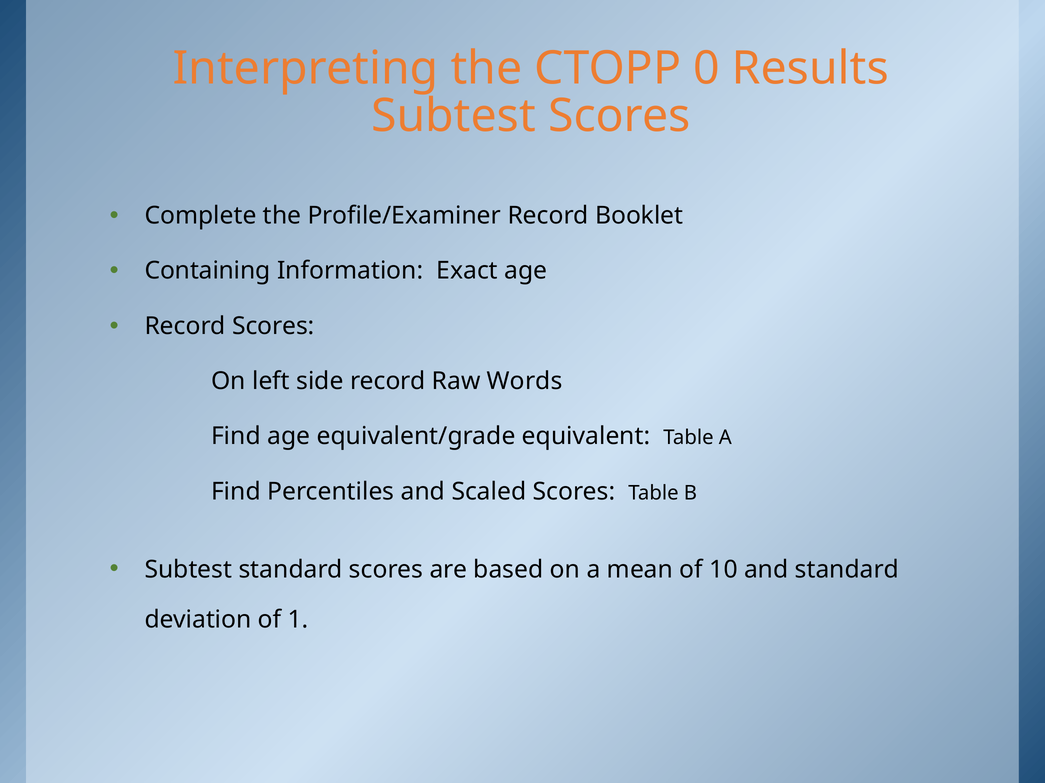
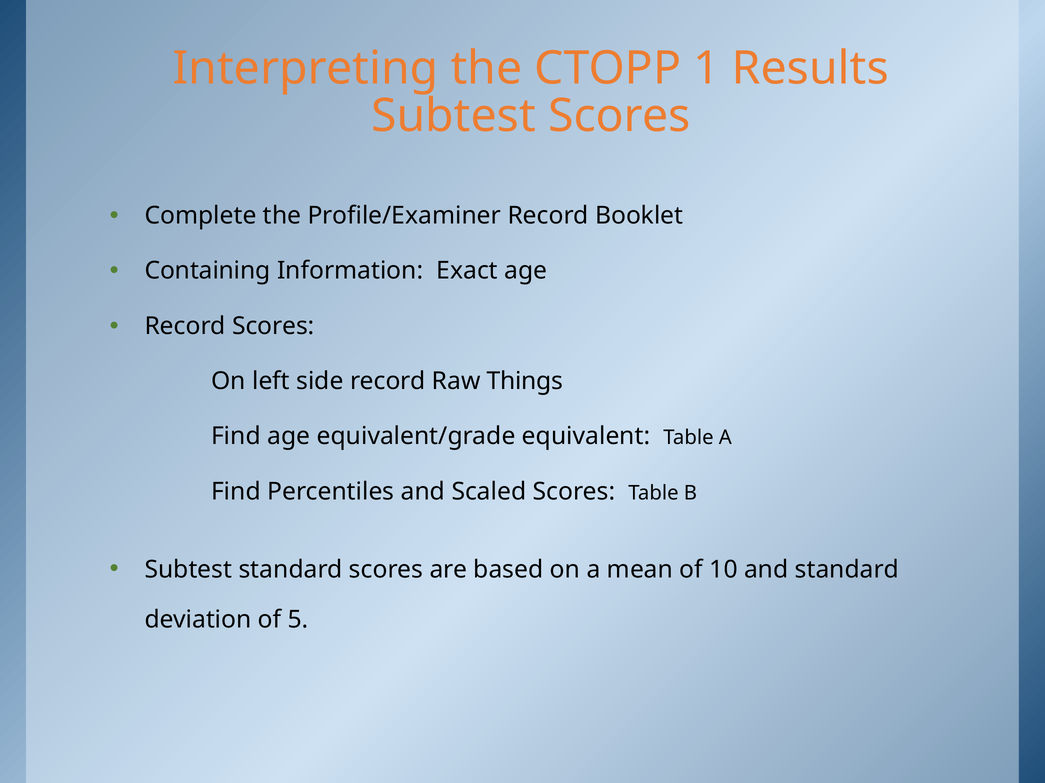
0: 0 -> 1 (707, 68)
Words: Words -> Things (525, 381)
1: 1 -> 5 (298, 620)
